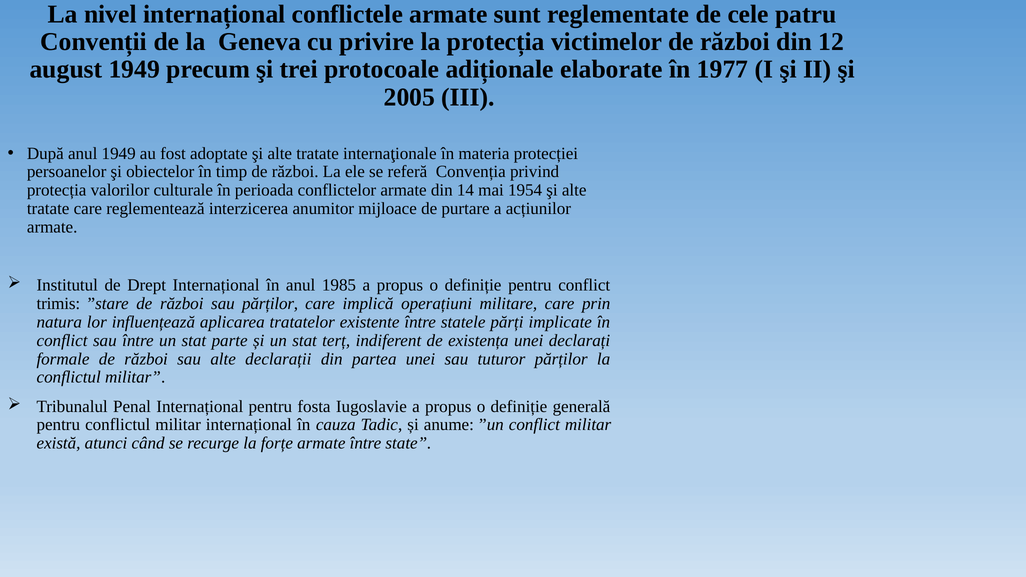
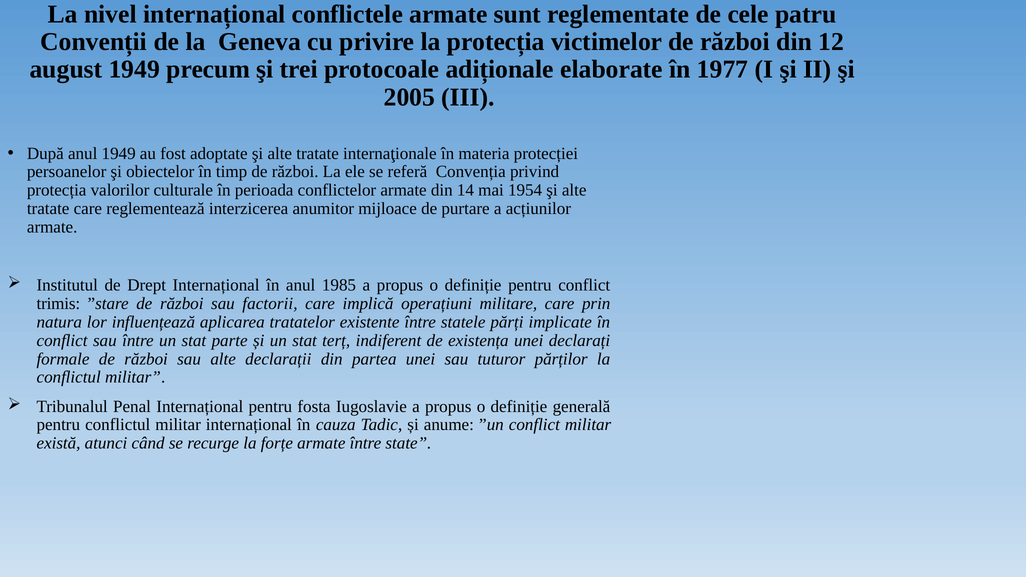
sau părților: părților -> factorii (270, 304)
